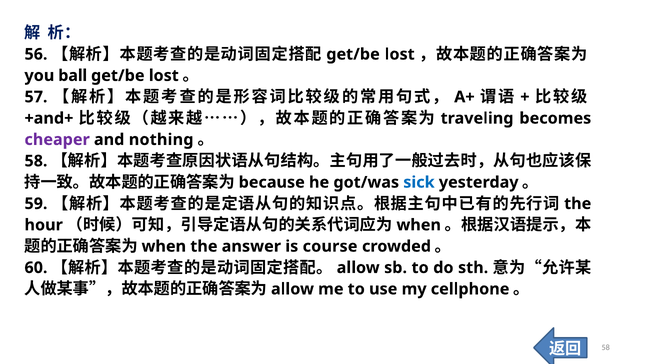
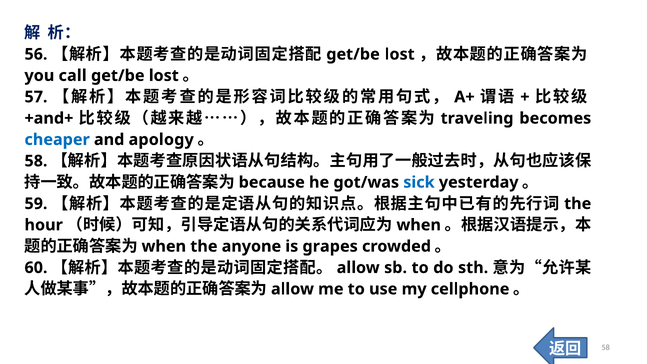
ball: ball -> call (73, 76)
cheaper colour: purple -> blue (57, 140)
nothing: nothing -> apology (161, 140)
answer: answer -> anyone (251, 246)
course: course -> grapes (330, 246)
